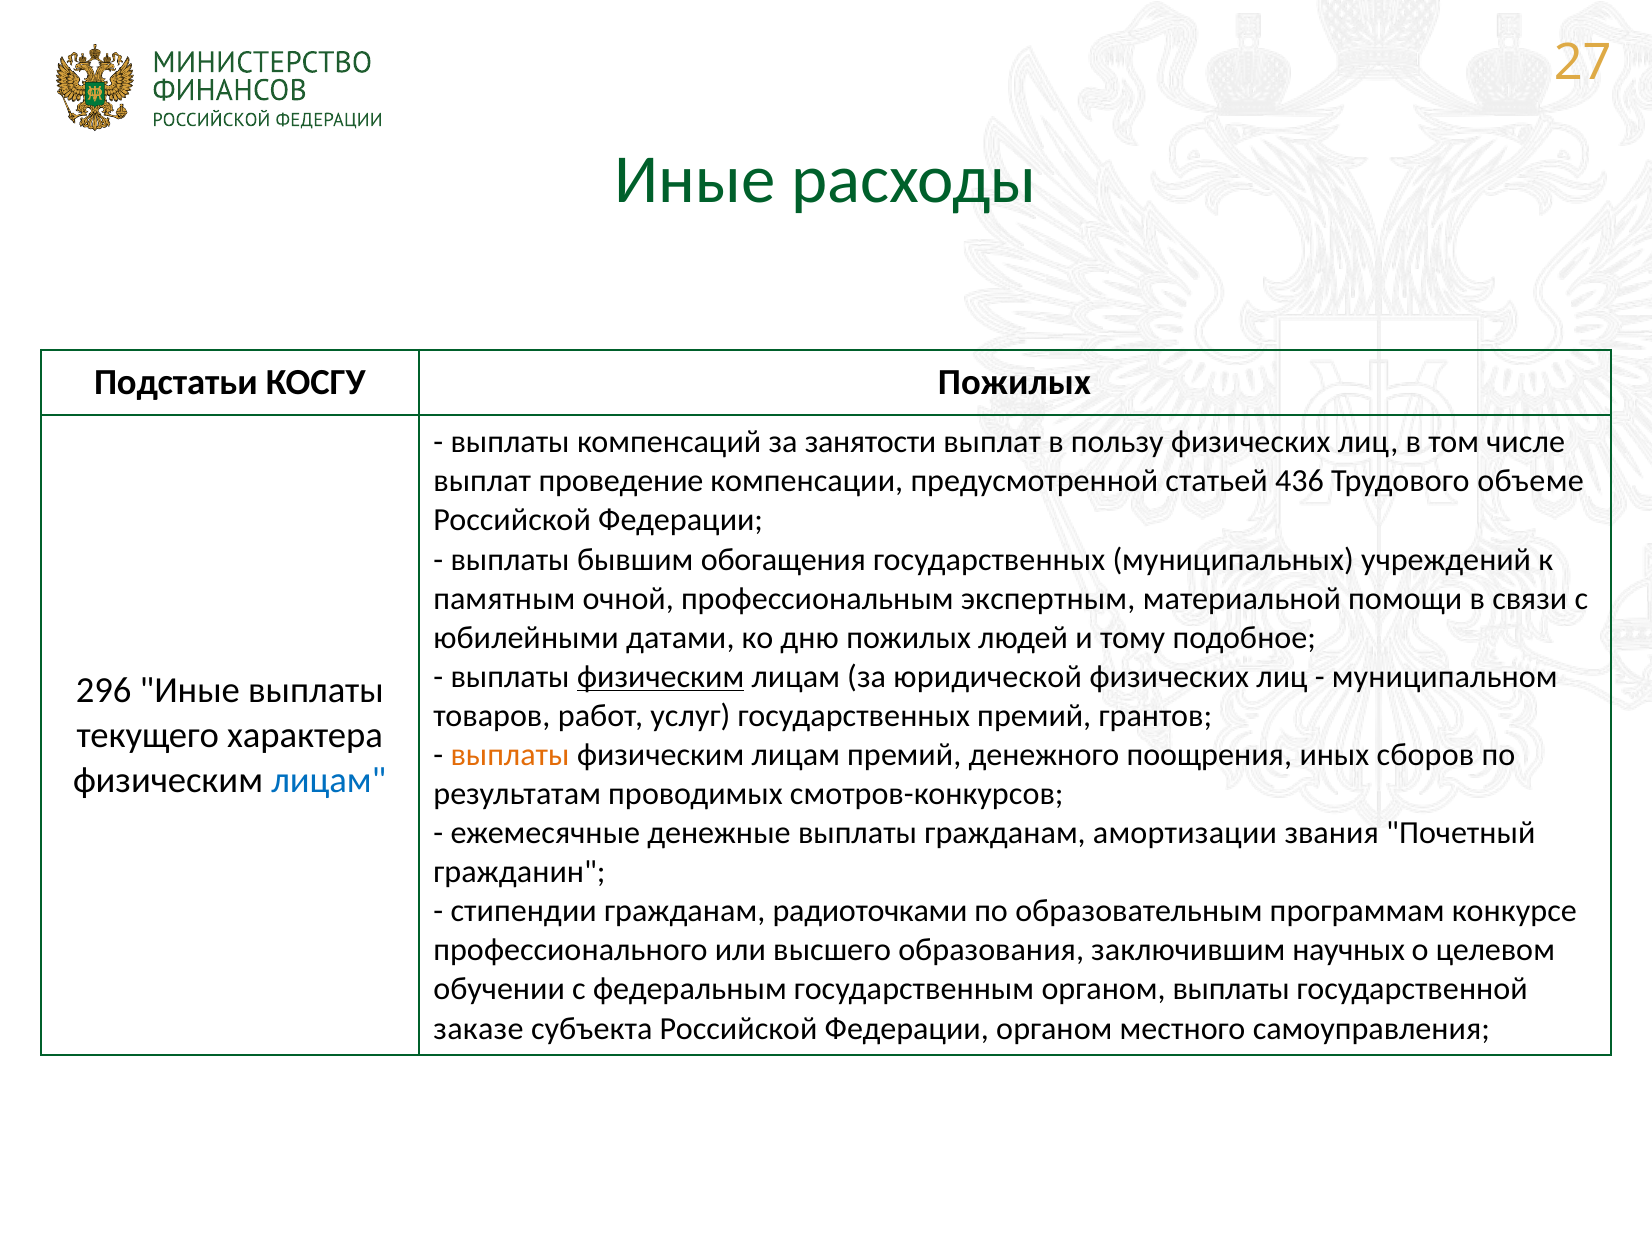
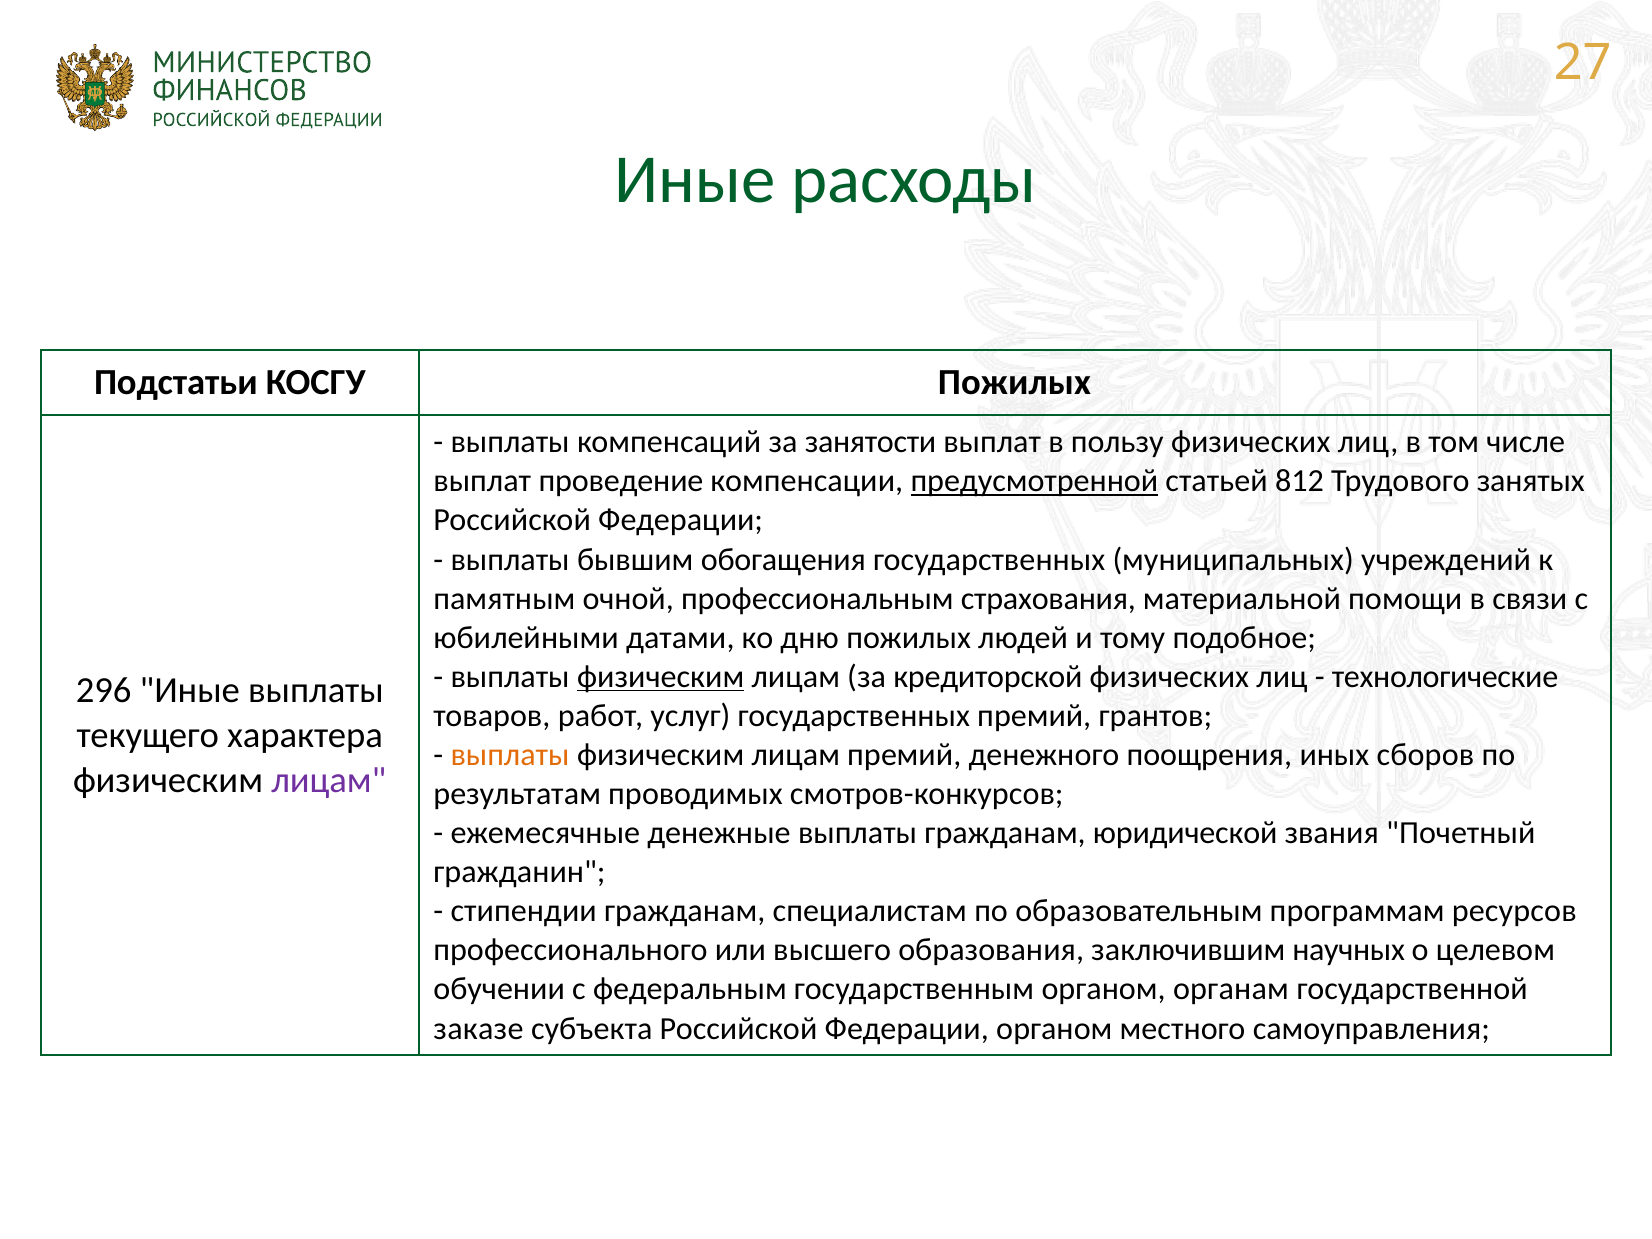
предусмотренной underline: none -> present (1034, 481)
436: 436 -> 812 (1300, 481)
объеме: объеме -> занятых (1531, 481)
экспертным: экспертным -> страхования (1048, 598)
юридической: юридической -> кредиторской (988, 677)
муниципальном: муниципальном -> технологические (1445, 677)
лицам colour: blue -> purple (329, 780)
амортизации: амортизации -> юридической (1185, 833)
радиоточками: радиоточками -> специалистам (870, 911)
конкурсе: конкурсе -> ресурсов (1514, 911)
органом выплаты: выплаты -> органам (1231, 989)
